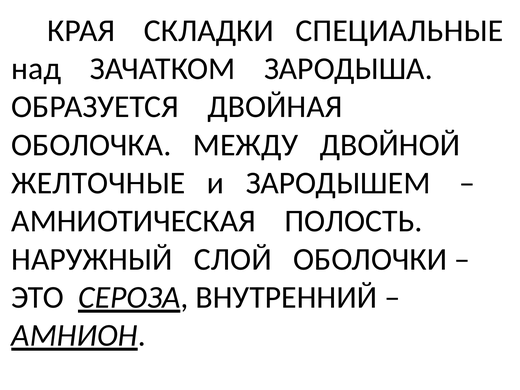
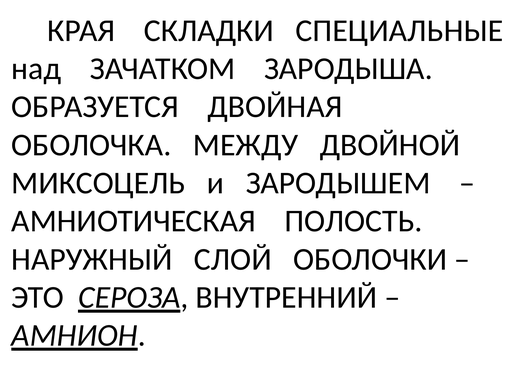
ЖЕЛТОЧНЫЕ: ЖЕЛТОЧНЫЕ -> МИКСОЦЕЛЬ (98, 183)
